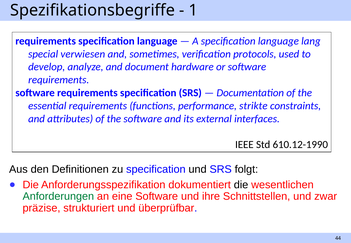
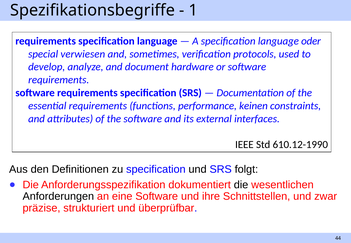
lang: lang -> oder (311, 41)
strikte: strikte -> keinen (253, 106)
Anforderungen colour: green -> black (58, 196)
